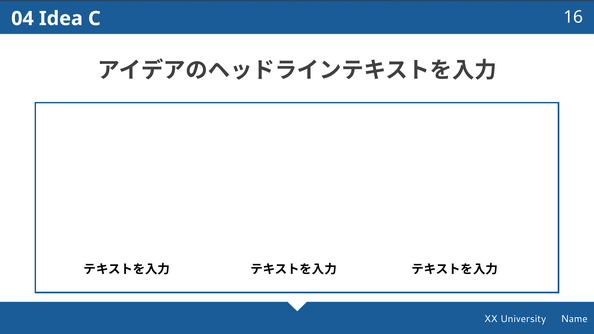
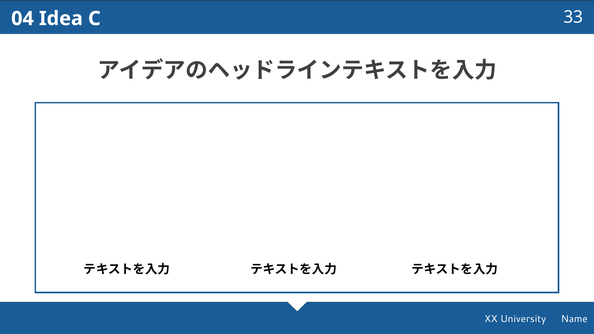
16: 16 -> 33 (573, 17)
